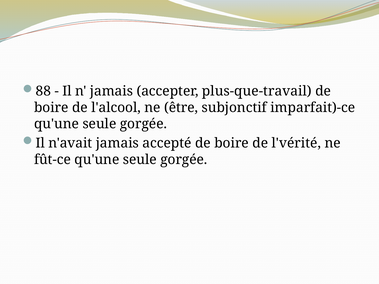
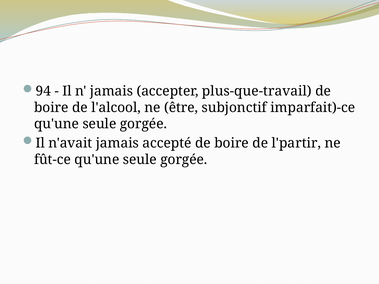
88: 88 -> 94 (43, 91)
l'vérité: l'vérité -> l'partir (296, 143)
